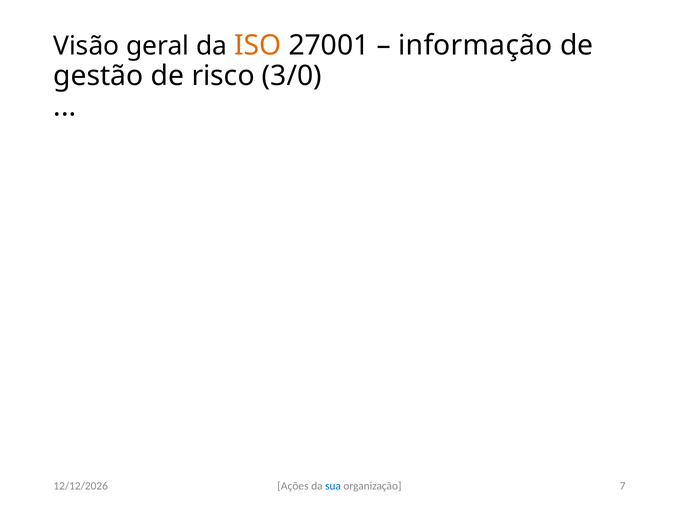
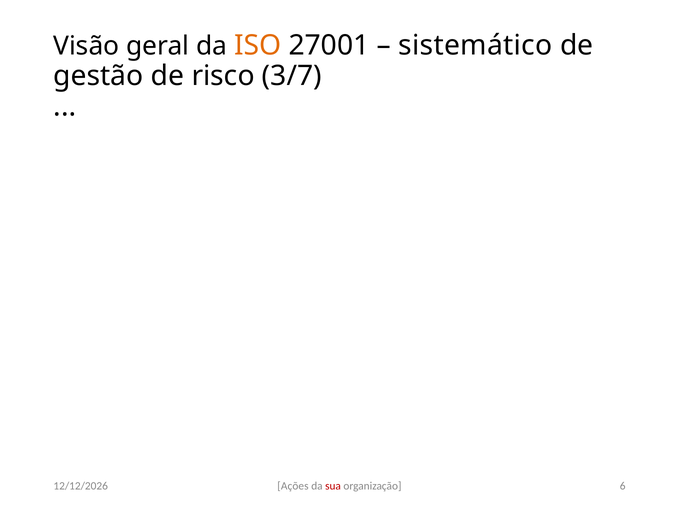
informação: informação -> sistemático (475, 46)
3/0: 3/0 -> 3/7 (292, 76)
sua colour: blue -> red (333, 486)
7: 7 -> 6 (623, 486)
